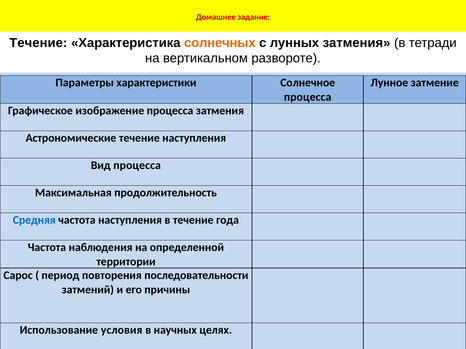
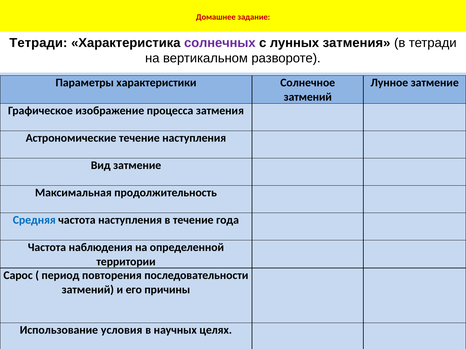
Течение: Течение -> Тетради (38, 43)
солнечных colour: orange -> purple (220, 43)
процесса: процесса -> затмений (308, 97)
Вид процесса: процесса -> затмение (137, 166)
